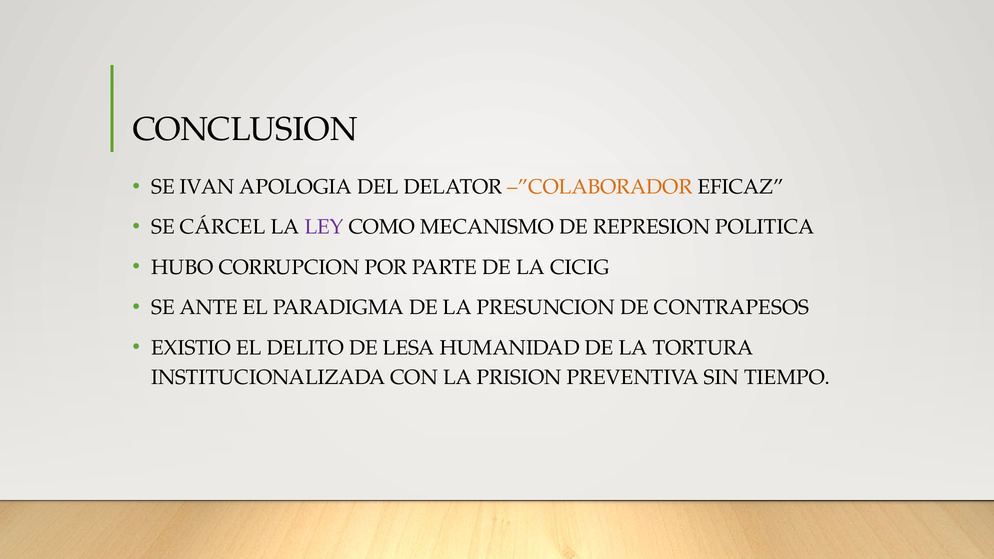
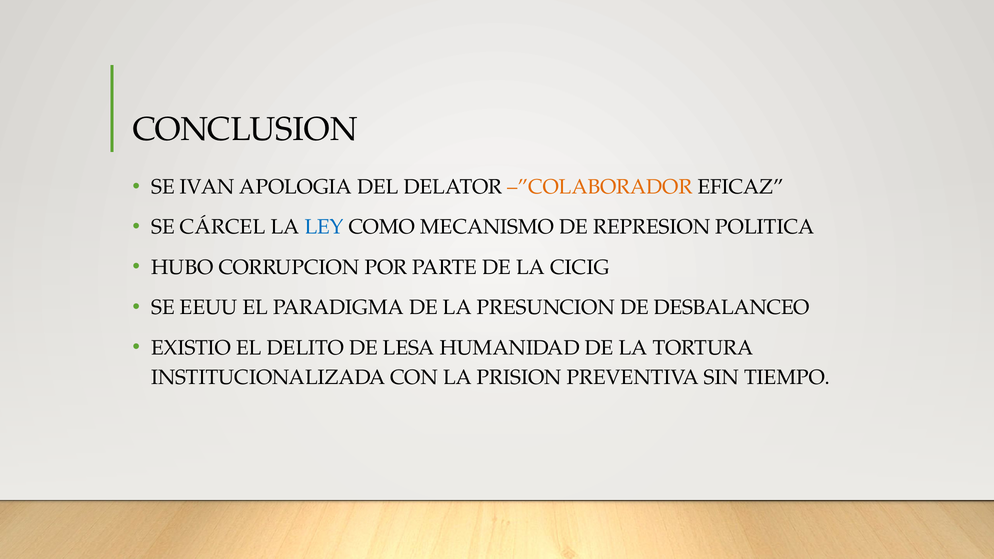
LEY colour: purple -> blue (324, 227)
ANTE: ANTE -> EEUU (209, 308)
CONTRAPESOS: CONTRAPESOS -> DESBALANCEO (732, 308)
